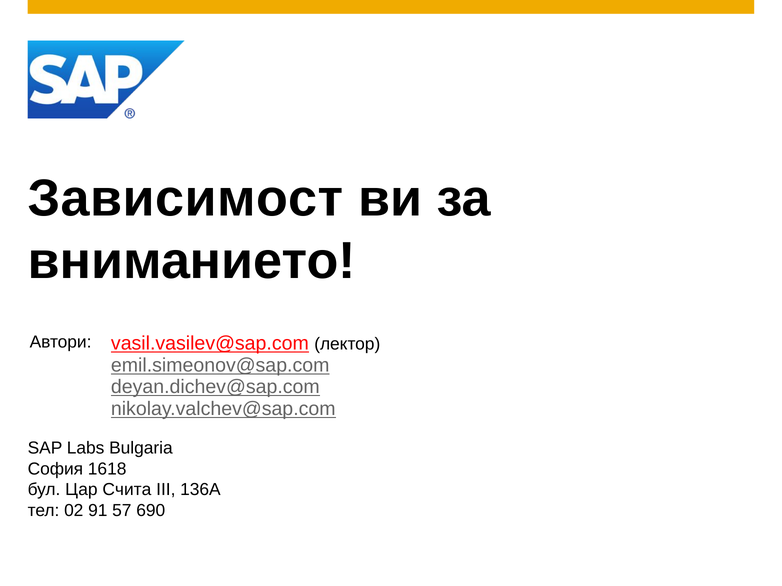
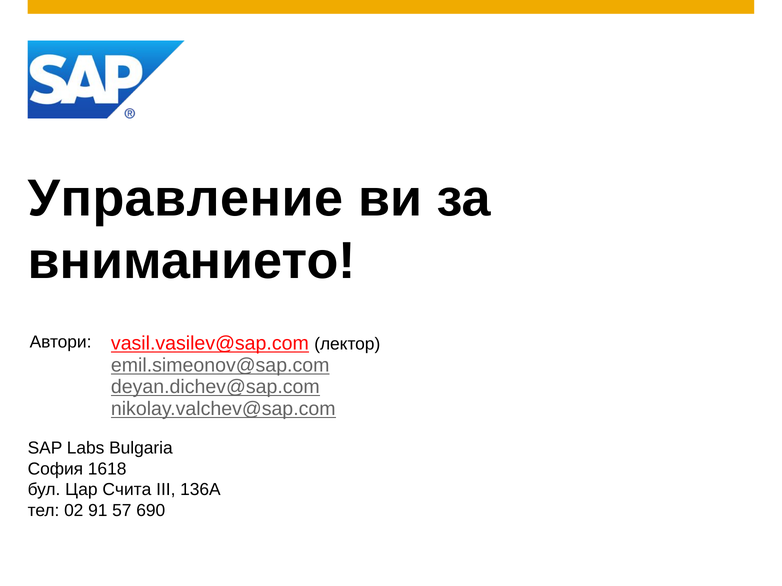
Зависимост: Зависимост -> Управление (185, 199)
